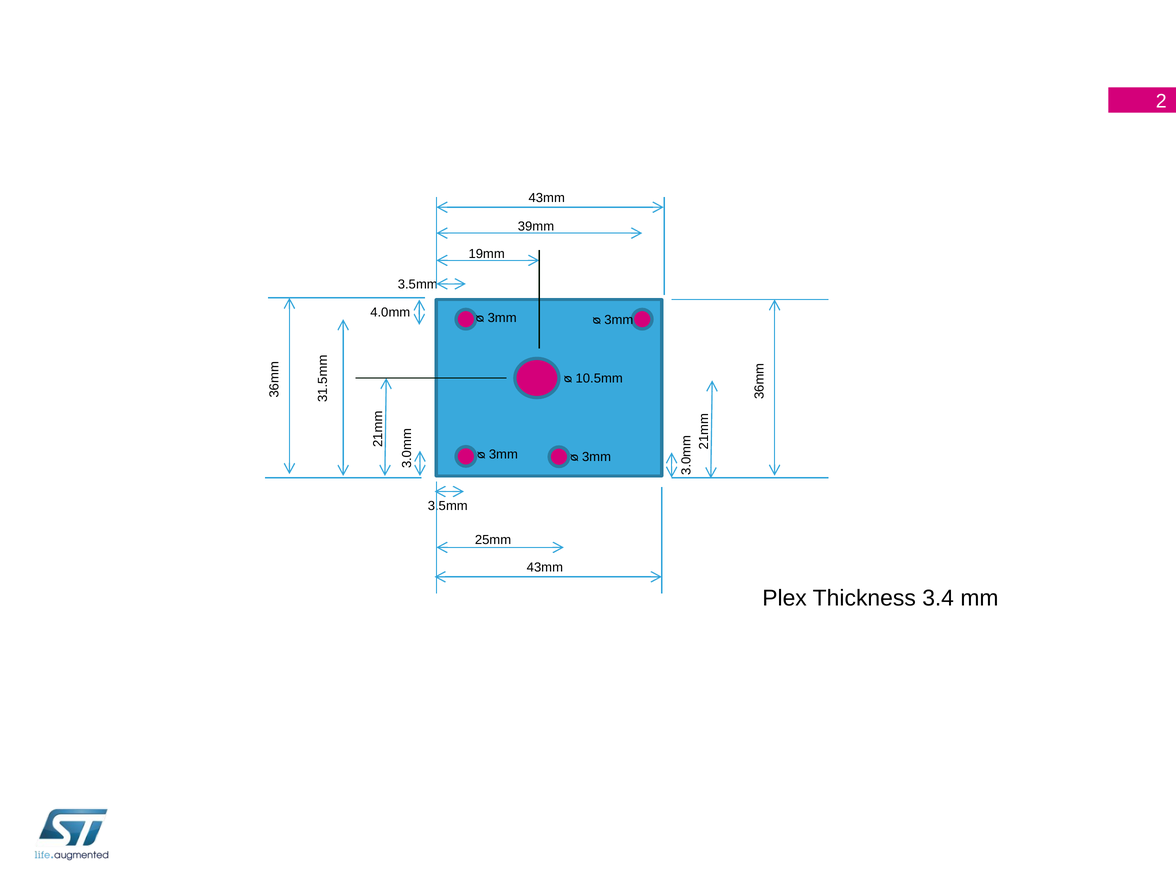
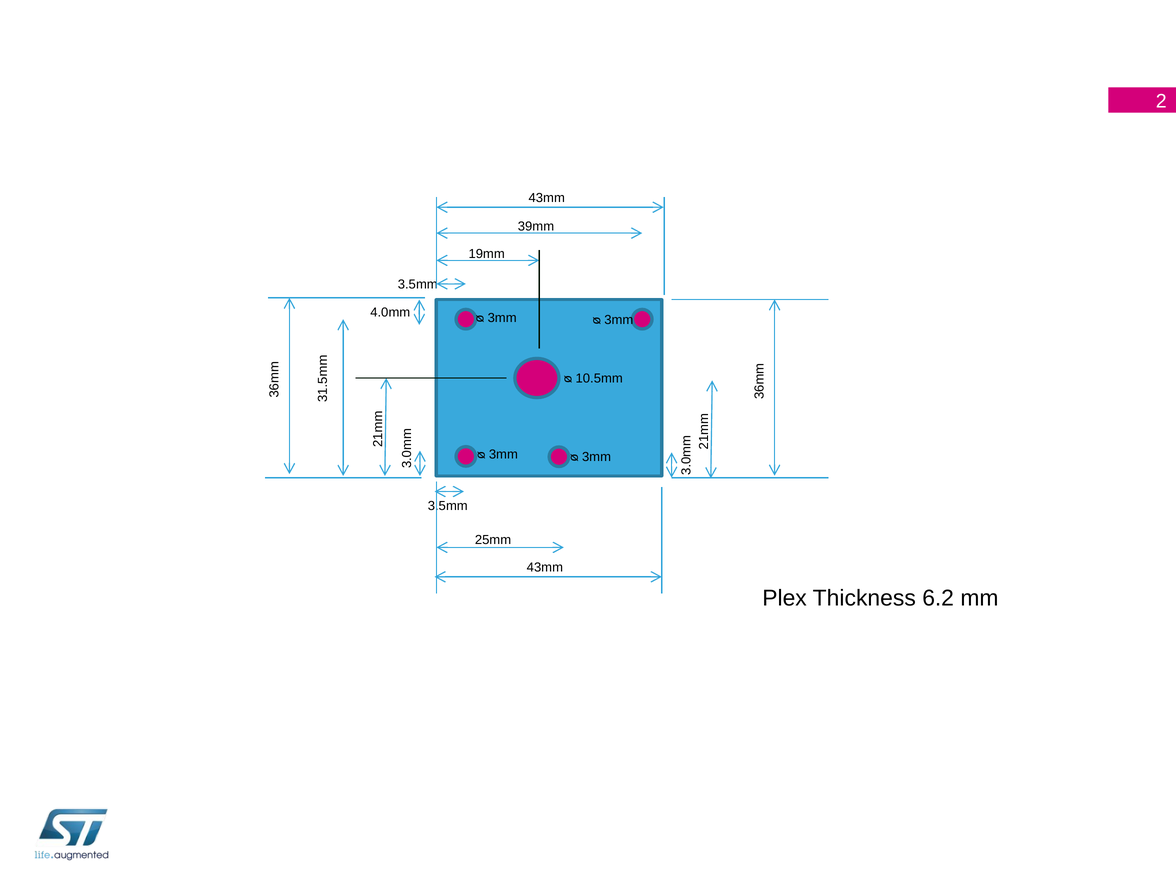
3.4: 3.4 -> 6.2 (938, 598)
